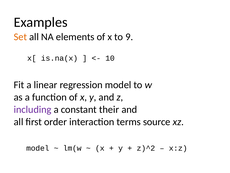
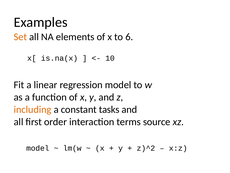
9: 9 -> 6 (129, 37)
including colour: purple -> orange (33, 109)
their: their -> tasks (109, 109)
